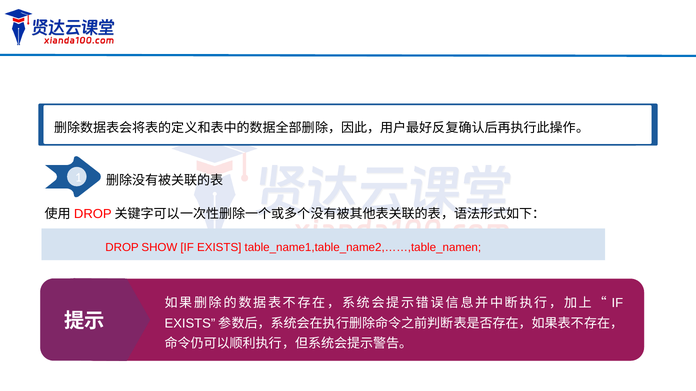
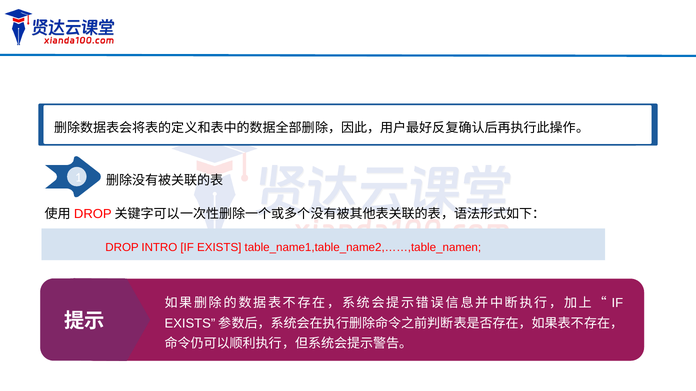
SHOW: SHOW -> INTRO (159, 248)
